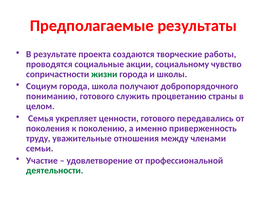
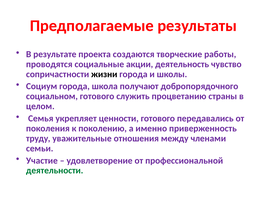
социальному: социальному -> деятельность (182, 64)
жизни colour: green -> black (104, 74)
пониманию: пониманию -> социальном (52, 96)
